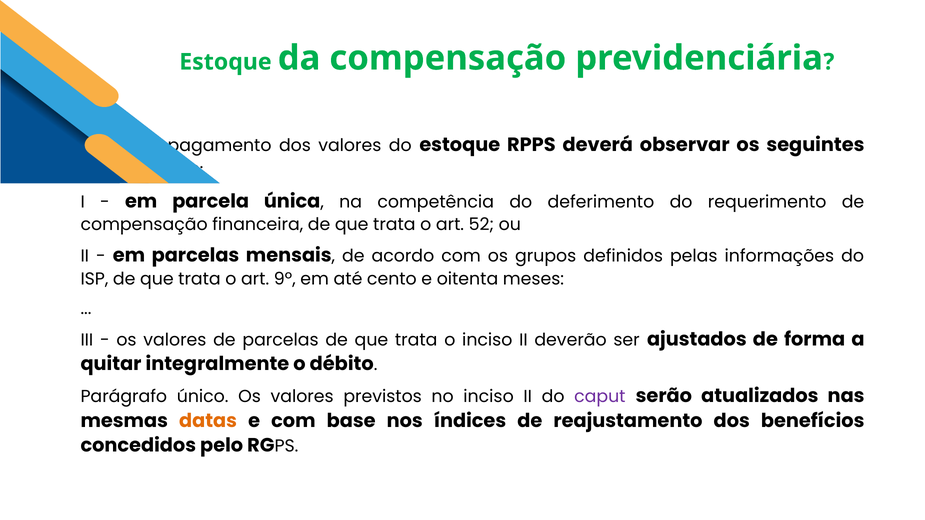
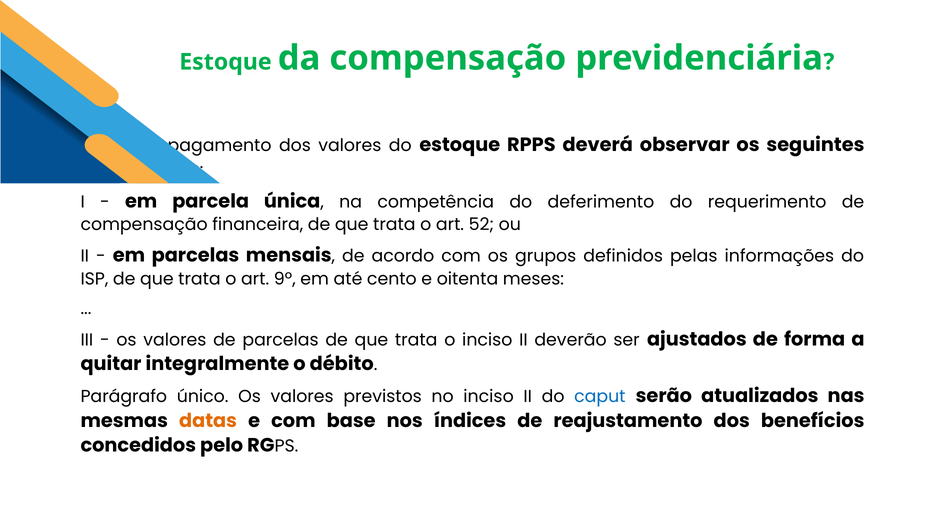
caput colour: purple -> blue (600, 397)
